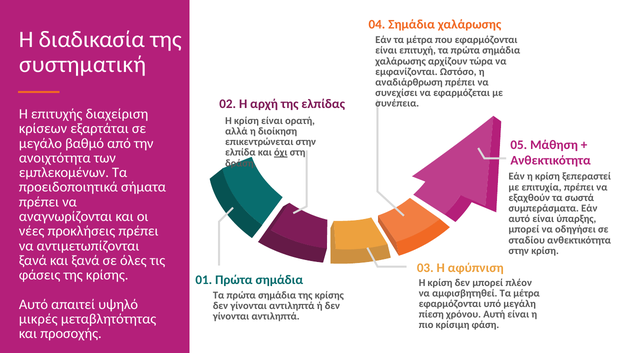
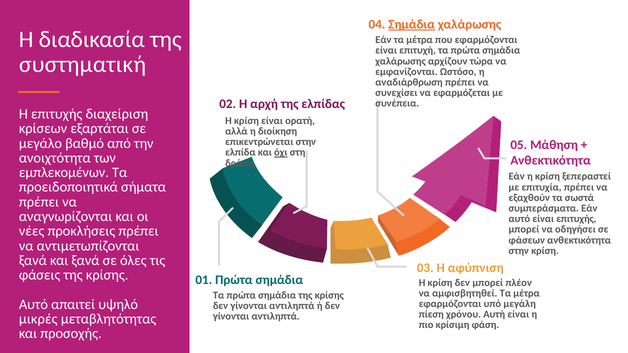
Σημάδια underline: none -> present (412, 24)
είναι ύπαρξης: ύπαρξης -> επιτυχής (576, 219)
σταδίου: σταδίου -> φάσεων (527, 240)
